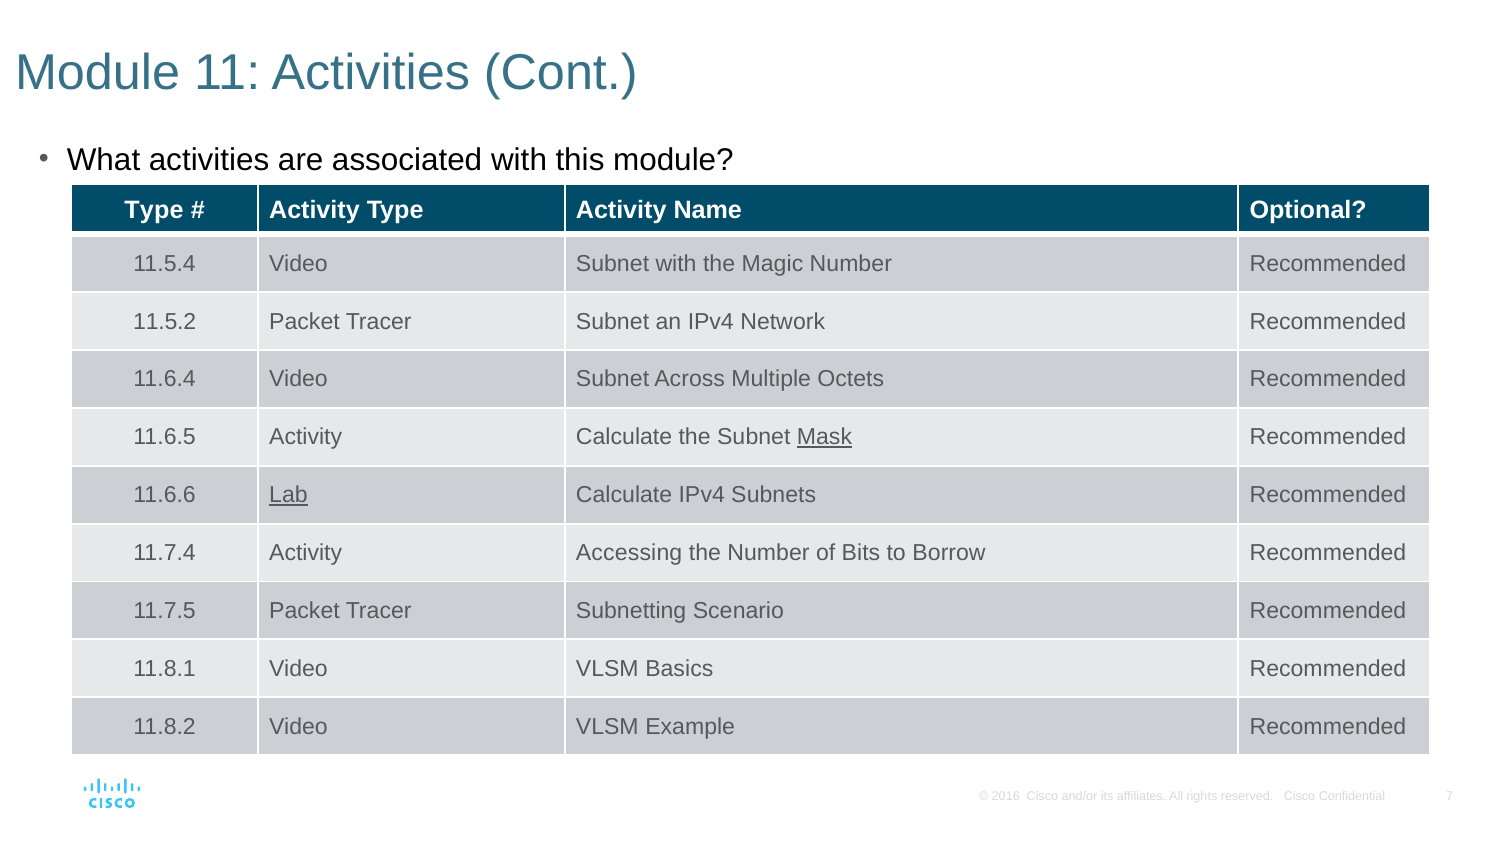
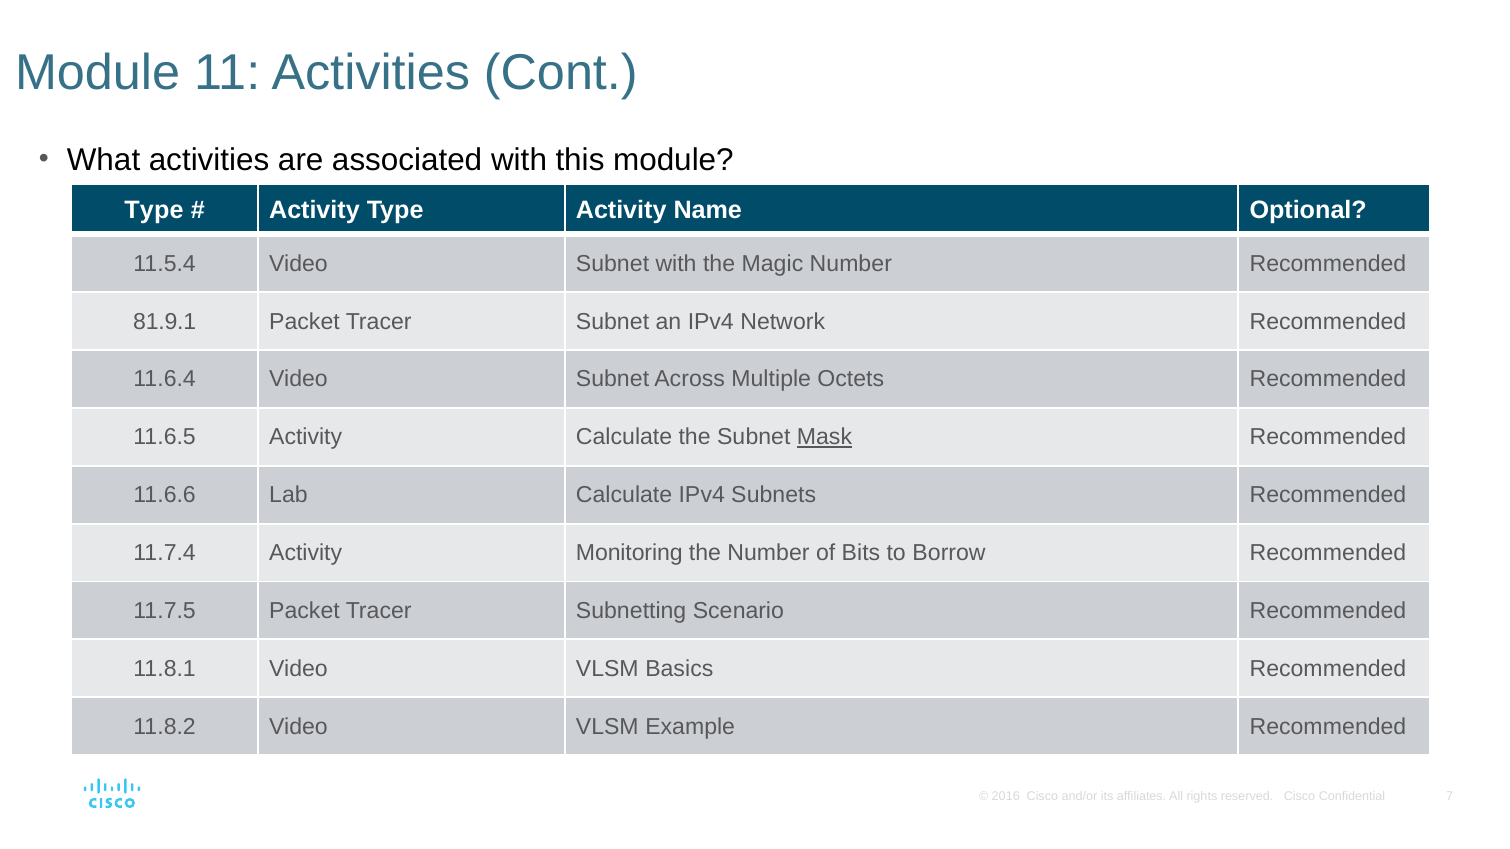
11.5.2: 11.5.2 -> 81.9.1 (165, 322)
Lab underline: present -> none (288, 495)
Accessing: Accessing -> Monitoring (629, 553)
